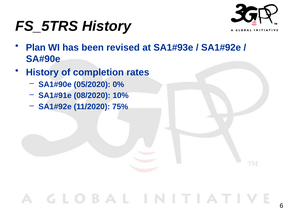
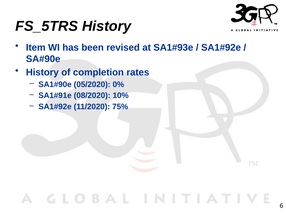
Plan: Plan -> Item (36, 47)
